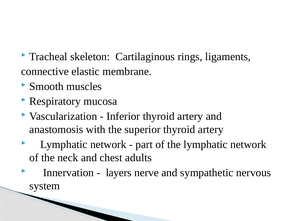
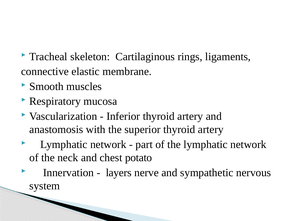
adults: adults -> potato (139, 157)
